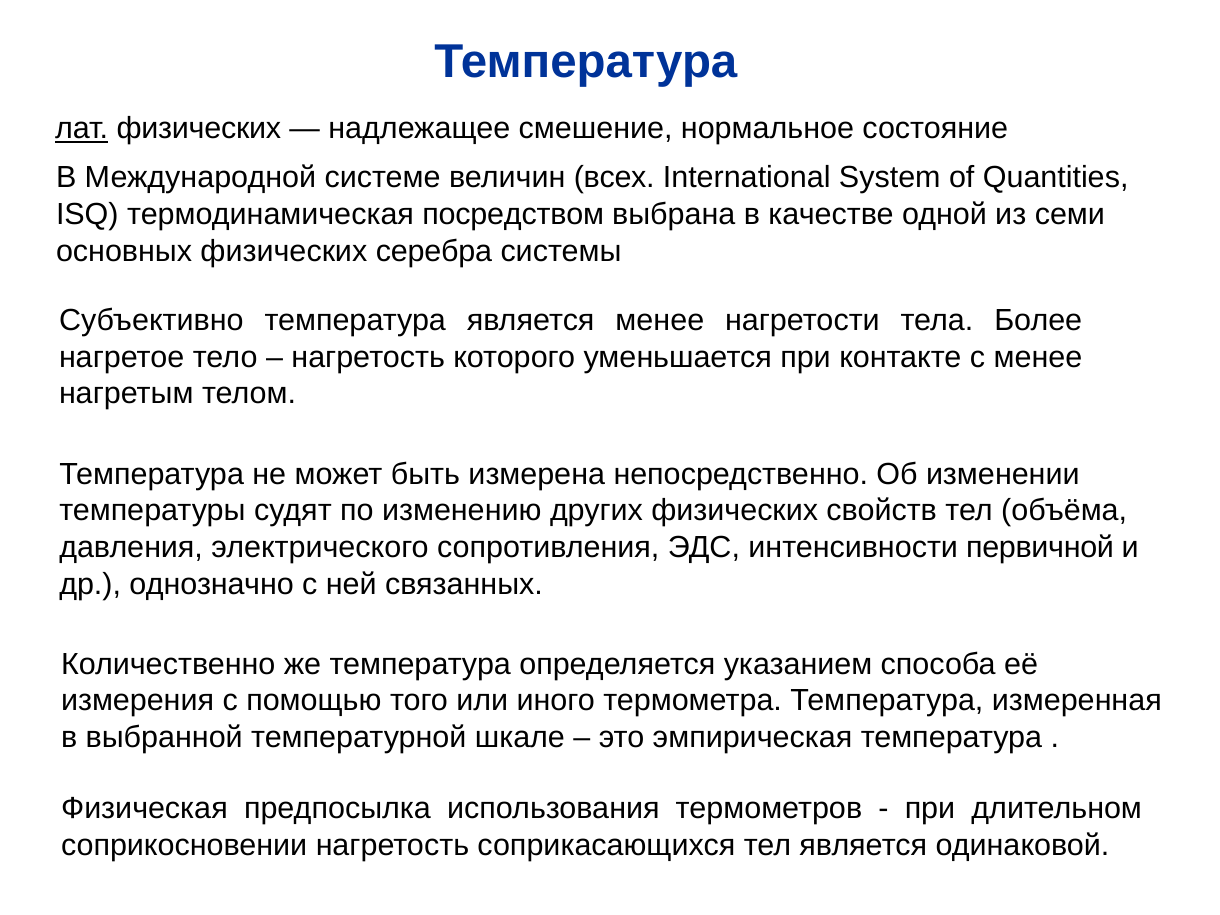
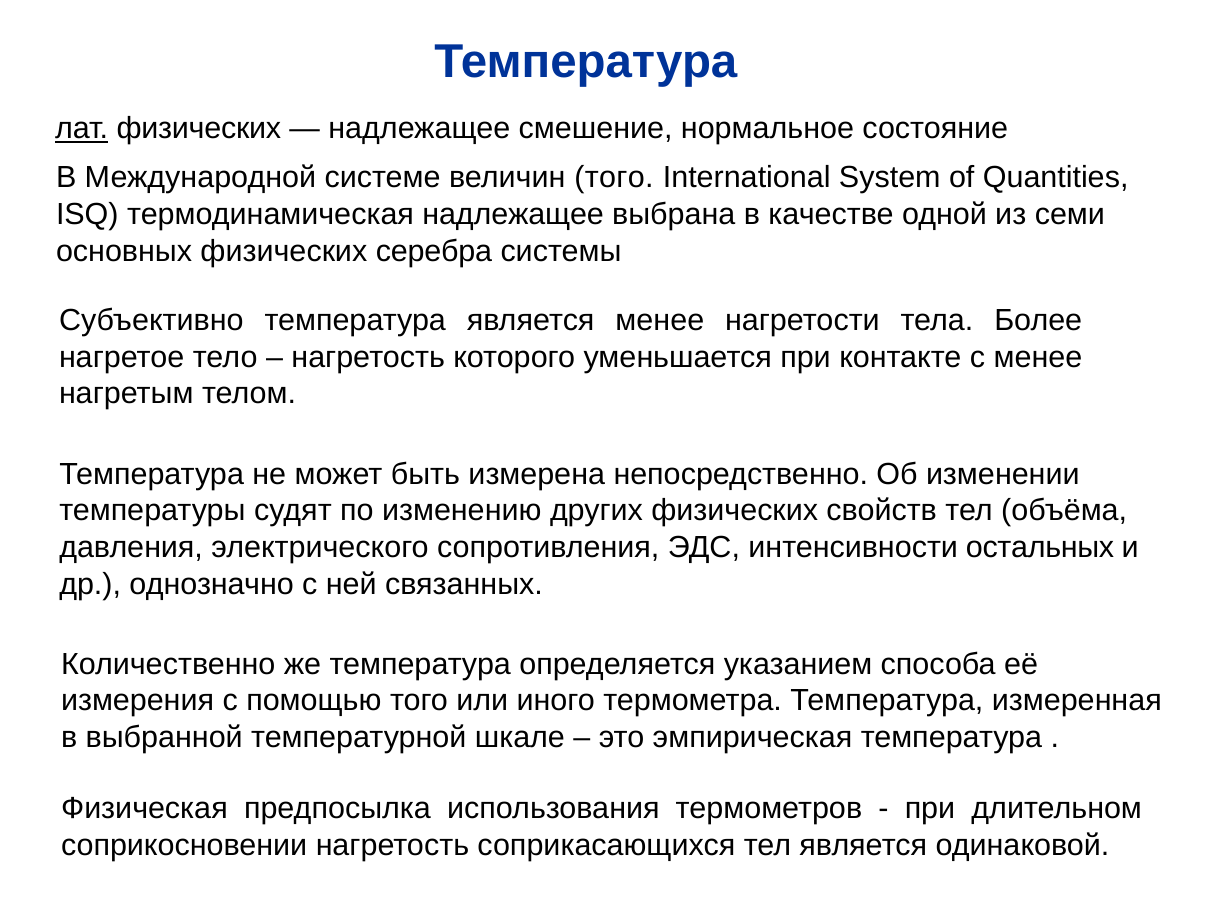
величин всех: всех -> того (614, 178)
термодинамическая посредством: посредством -> надлежащее (513, 214)
первичной: первичной -> остальных (1040, 547)
